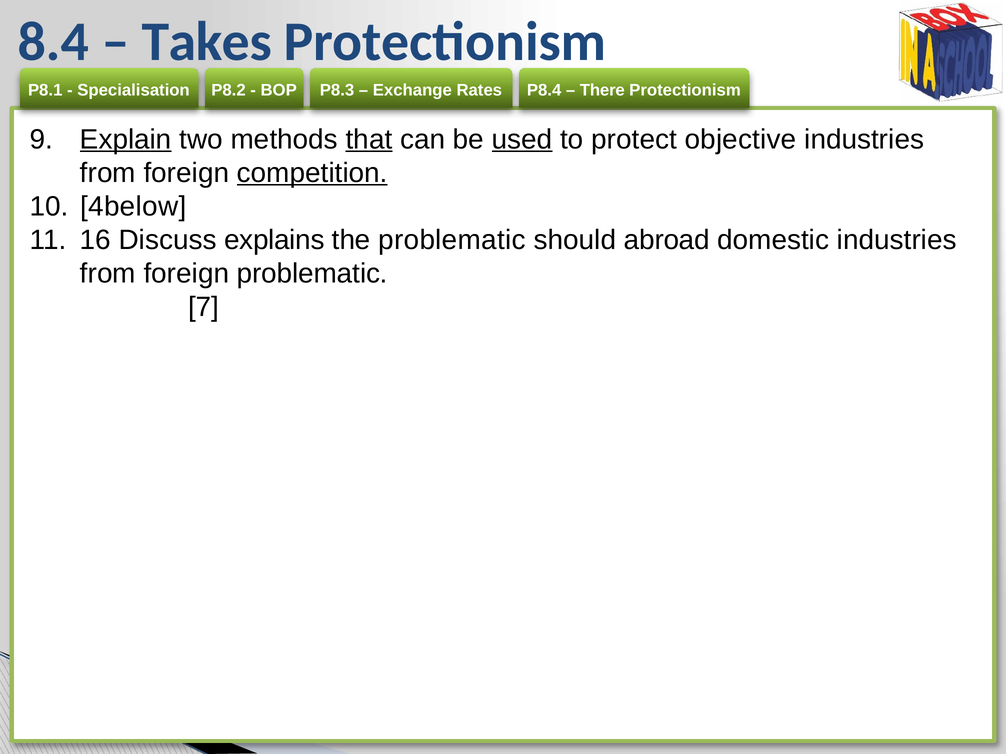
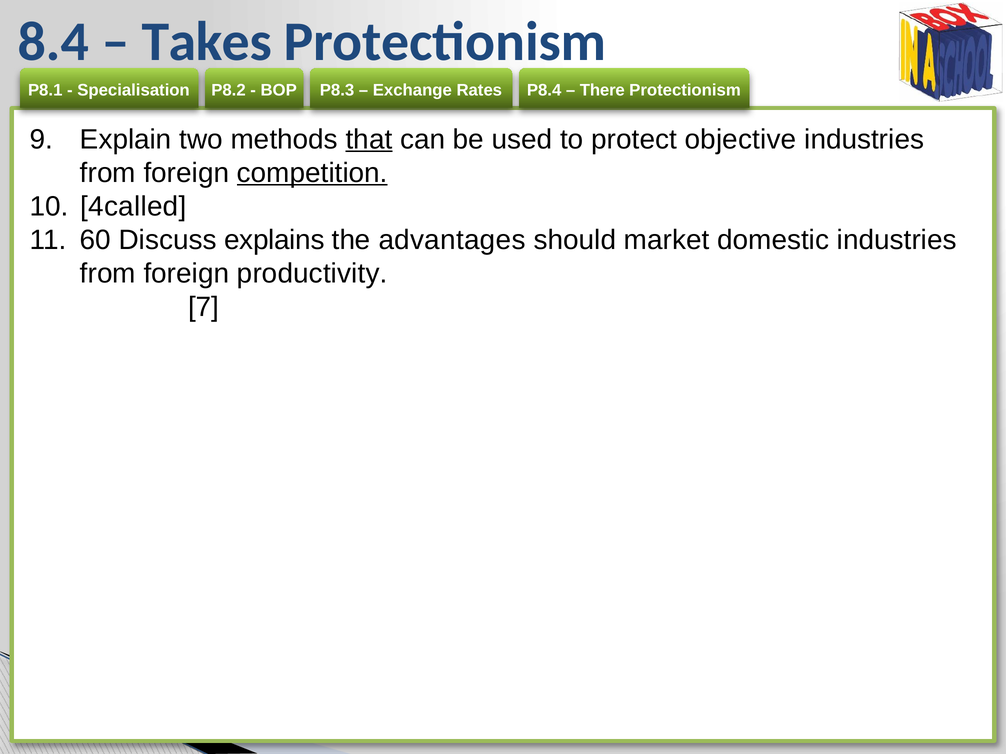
Explain underline: present -> none (126, 139)
used underline: present -> none (522, 139)
4below: 4below -> 4called (133, 207)
16: 16 -> 60 (95, 240)
the problematic: problematic -> advantages (452, 240)
abroad: abroad -> market (667, 240)
foreign problematic: problematic -> productivity (312, 274)
